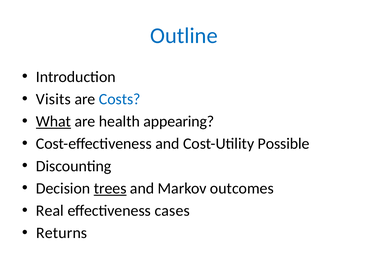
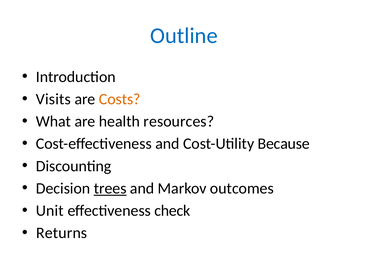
Costs colour: blue -> orange (120, 99)
What underline: present -> none (53, 121)
appearing: appearing -> resources (179, 121)
Possible: Possible -> Because (284, 144)
Real: Real -> Unit (50, 211)
cases: cases -> check (172, 211)
